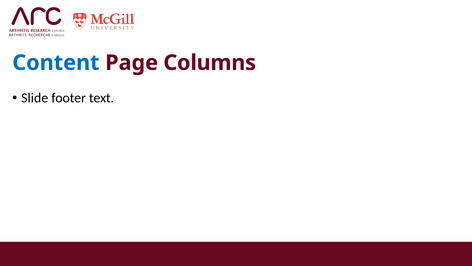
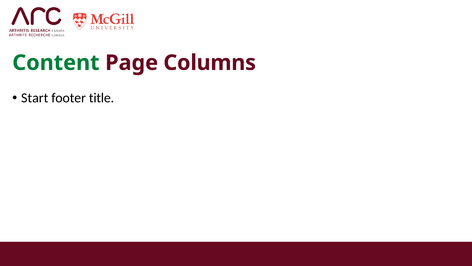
Content colour: blue -> green (56, 63)
Slide: Slide -> Start (35, 98)
text: text -> title (102, 98)
